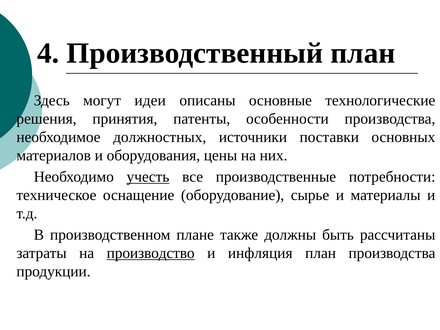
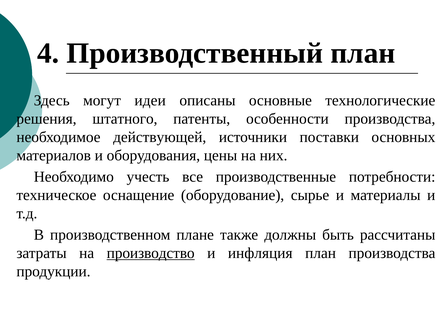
принятия: принятия -> штатного (125, 119)
должностных: должностных -> действующей (160, 137)
учесть underline: present -> none (148, 177)
